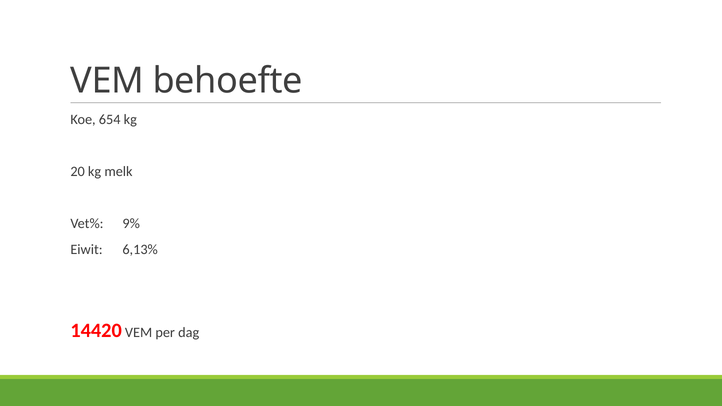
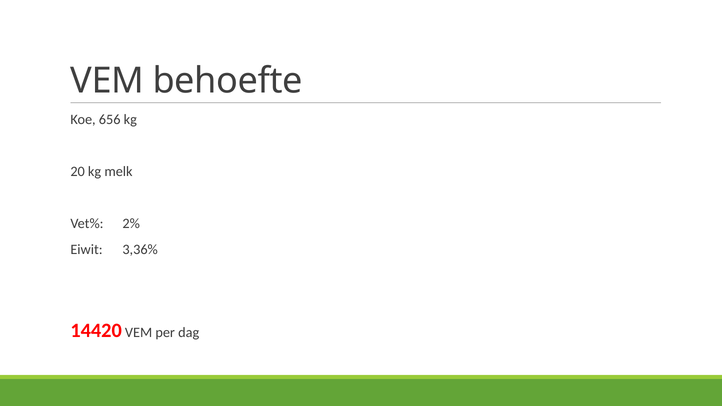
654: 654 -> 656 (110, 120)
9%: 9% -> 2% (131, 223)
6,13%: 6,13% -> 3,36% (140, 249)
